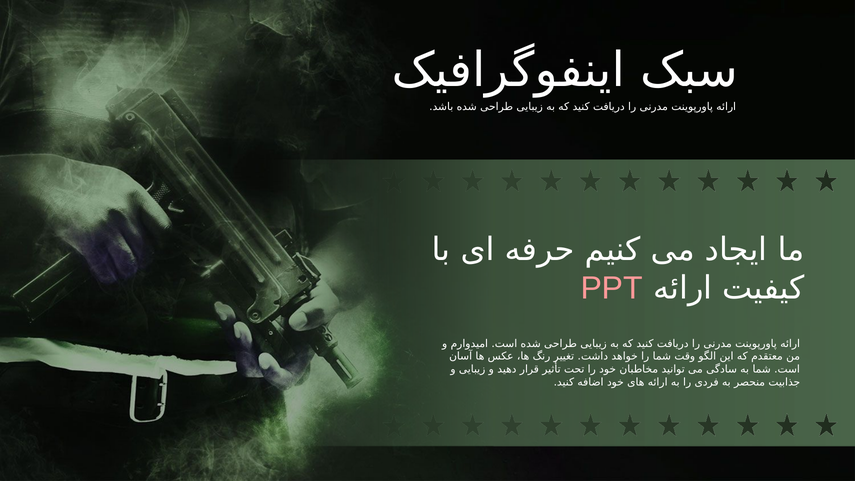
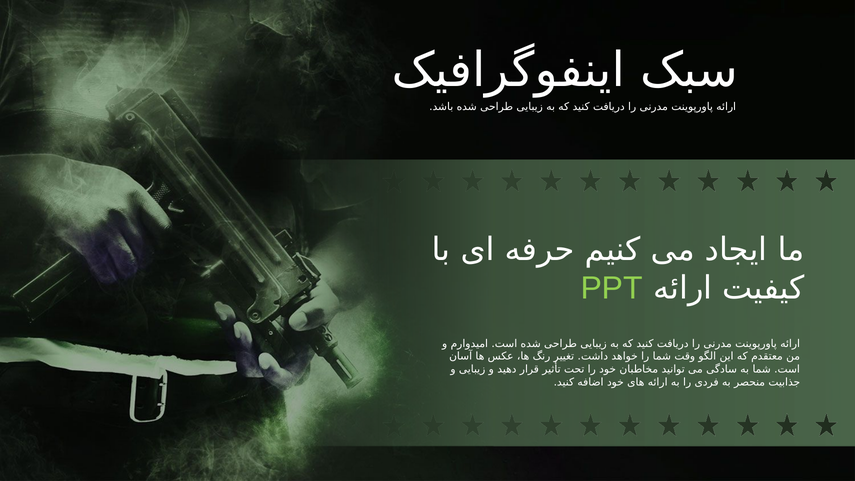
PPT colour: pink -> light green (612, 288)
